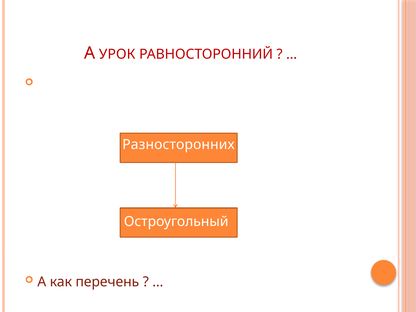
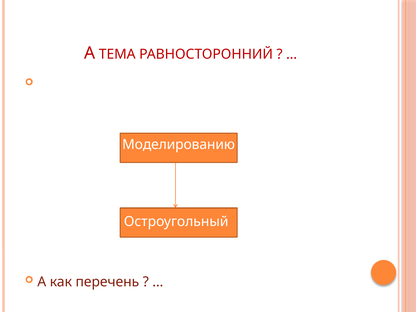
УРОК: УРОК -> ТЕМА (117, 54)
Разносторонних: Разносторонних -> Моделированию (179, 144)
